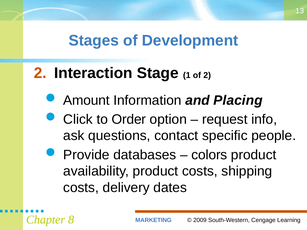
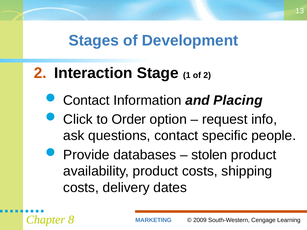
Amount: Amount -> Contact (86, 100)
colors: colors -> stolen (209, 155)
